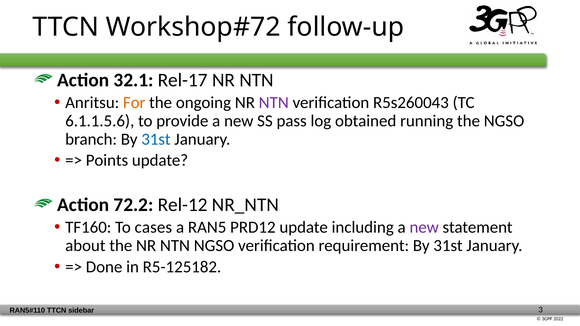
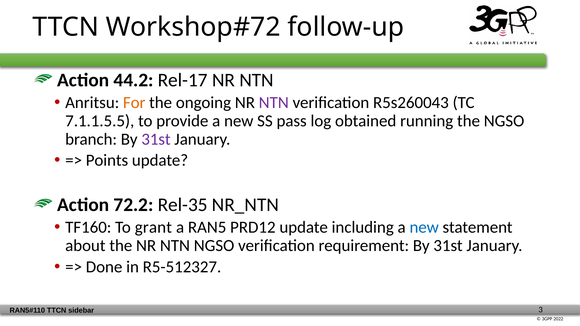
32.1: 32.1 -> 44.2 (134, 80)
6.1.1.5.6: 6.1.1.5.6 -> 7.1.1.5.5 (100, 121)
31st colour: blue -> purple (156, 139)
Rel-12: Rel-12 -> Rel-35 (183, 205)
cases: cases -> grant (153, 227)
new colour: purple -> blue (424, 227)
R5-125182: R5-125182 -> R5-512327 (182, 267)
